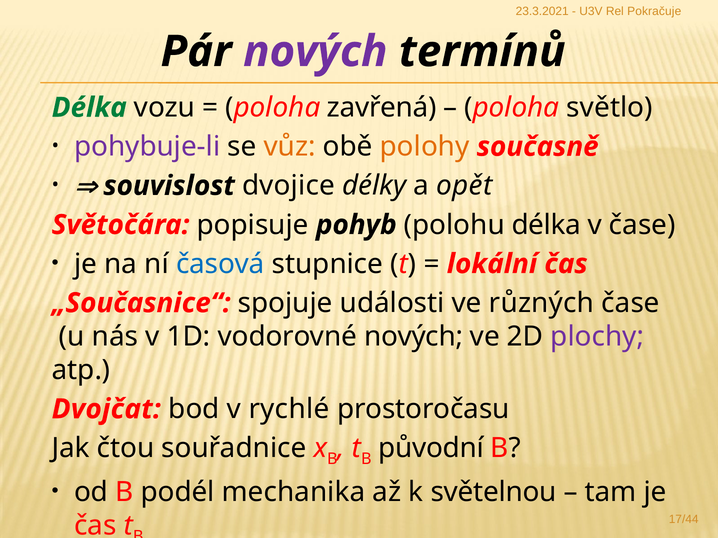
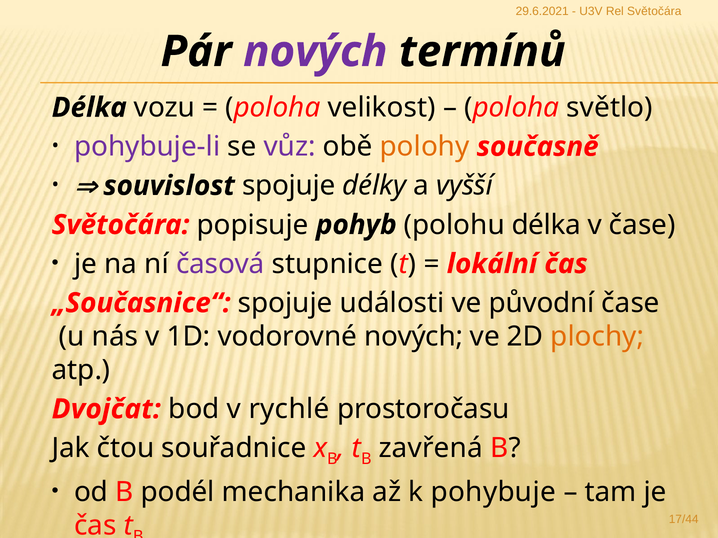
23.3.2021: 23.3.2021 -> 29.6.2021 (542, 12)
Rel Pokračuje: Pokračuje -> Světočára (654, 12)
Délka colour: green -> black (89, 108)
zavřená: zavřená -> velikost (382, 108)
vůz colour: orange -> purple (290, 147)
souvislost dvojice: dvojice -> spojuje (289, 186)
opět: opět -> vyšší (465, 186)
časová colour: blue -> purple (220, 264)
různých: různých -> původní (542, 303)
plochy colour: purple -> orange (597, 337)
původní: původní -> zavřená (431, 449)
světelnou: světelnou -> pohybuje (493, 492)
